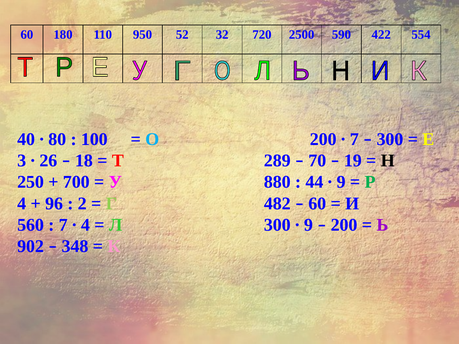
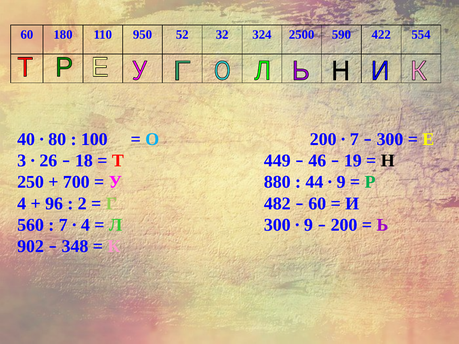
720: 720 -> 324 (262, 35)
289: 289 -> 449 (277, 161)
70: 70 -> 46 (317, 161)
